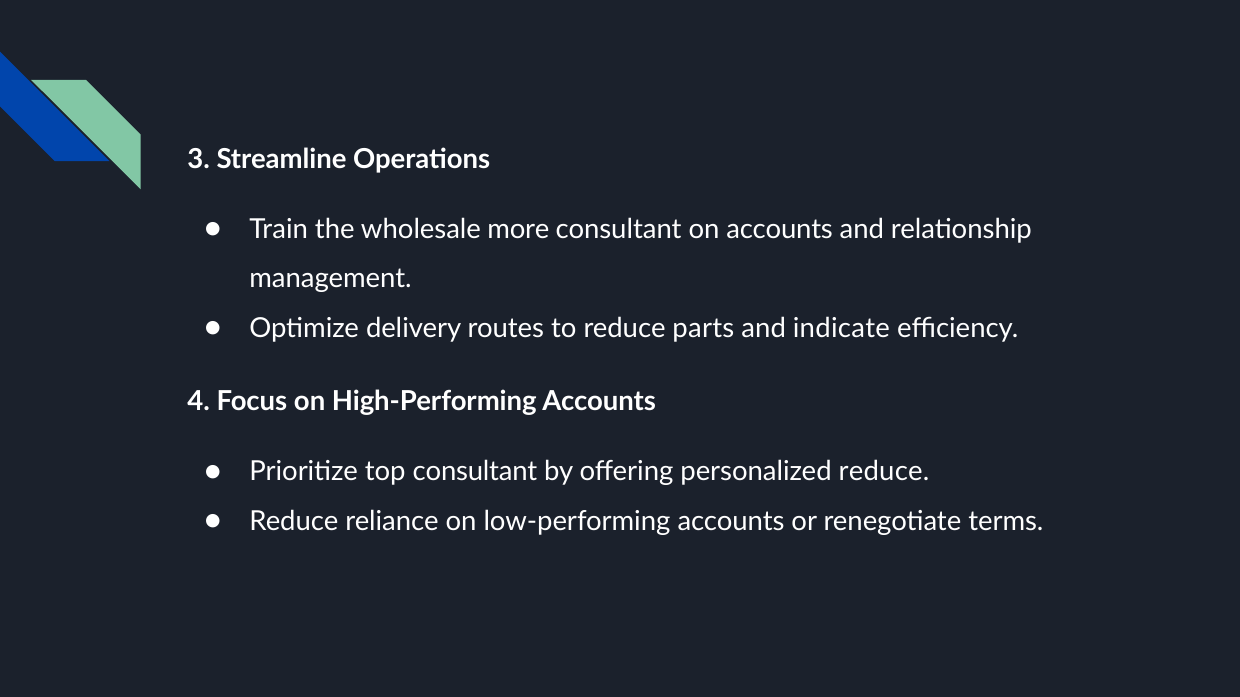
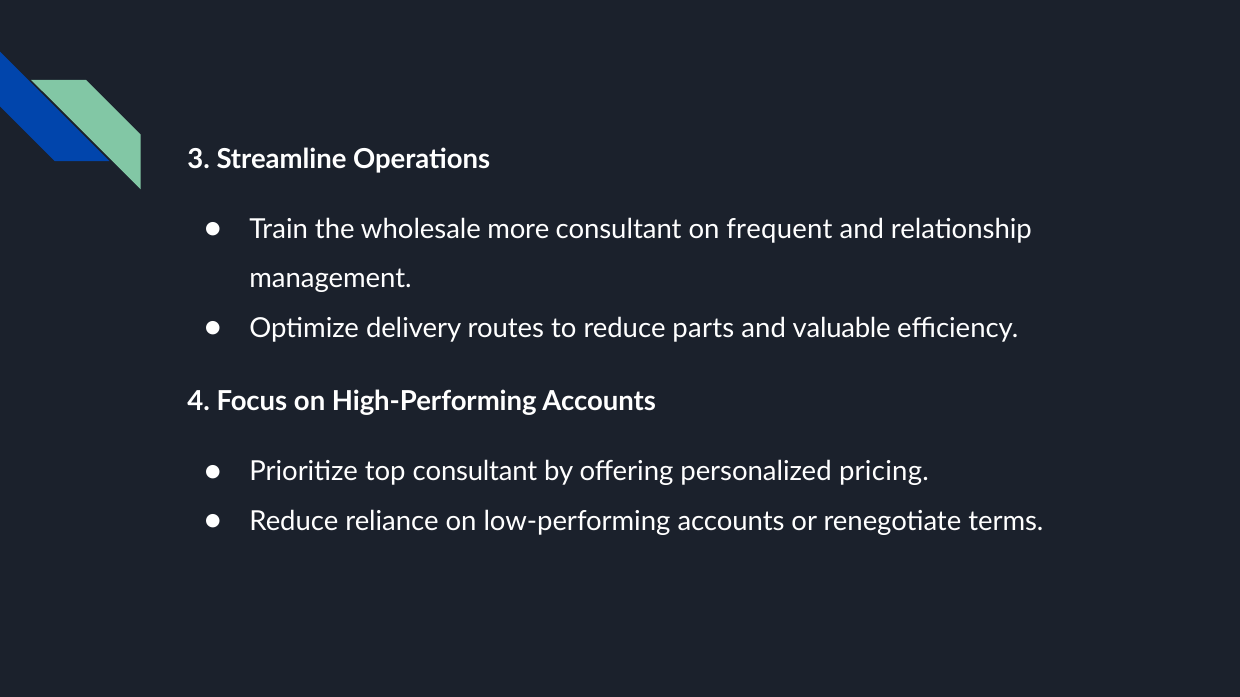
on accounts: accounts -> frequent (779, 229)
indicate: indicate -> valuable (842, 328)
personalized reduce: reduce -> pricing (884, 472)
